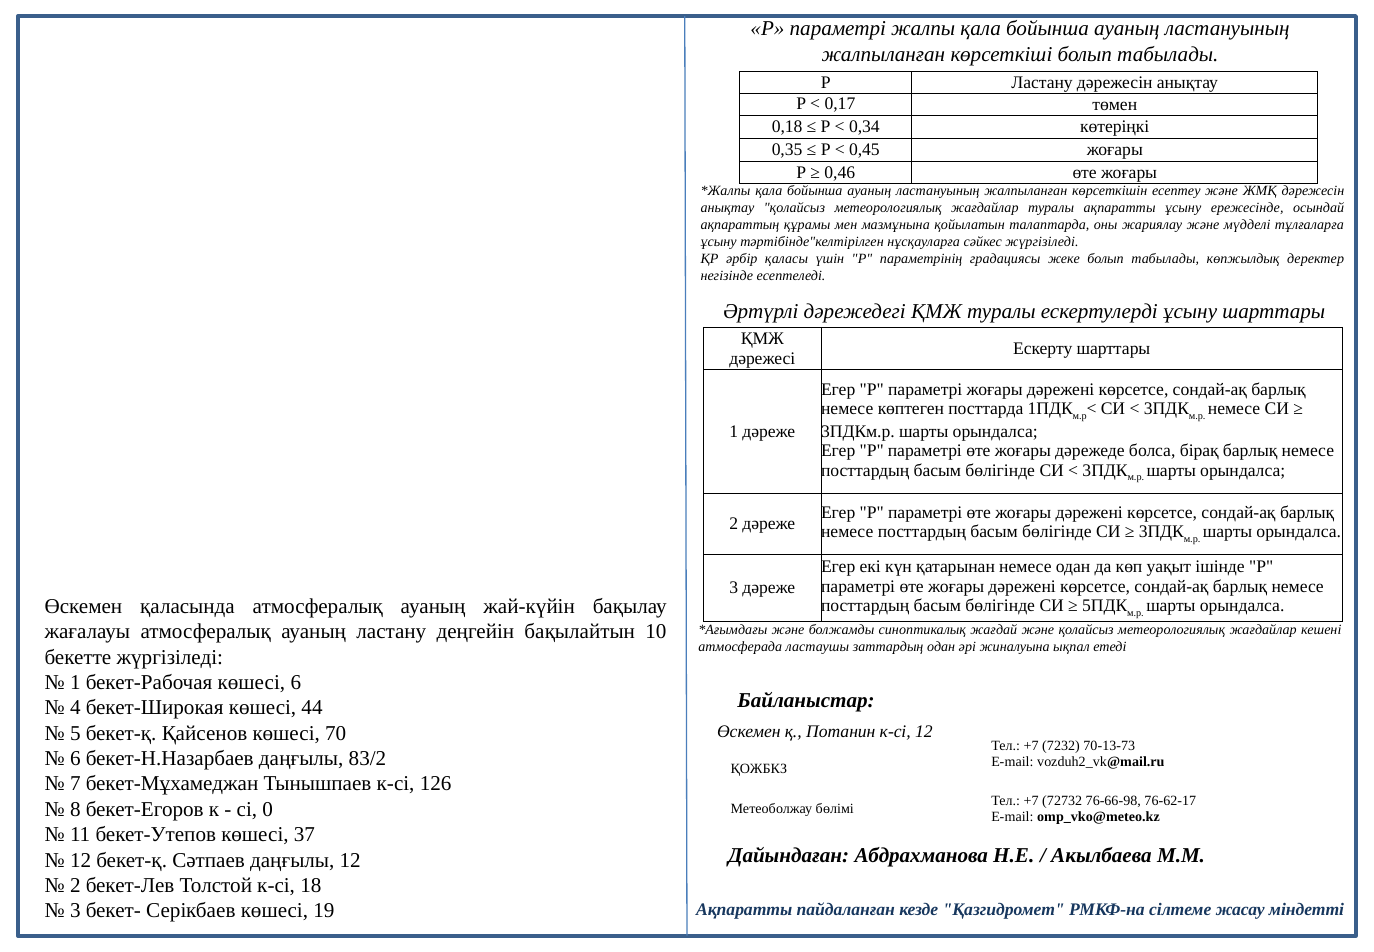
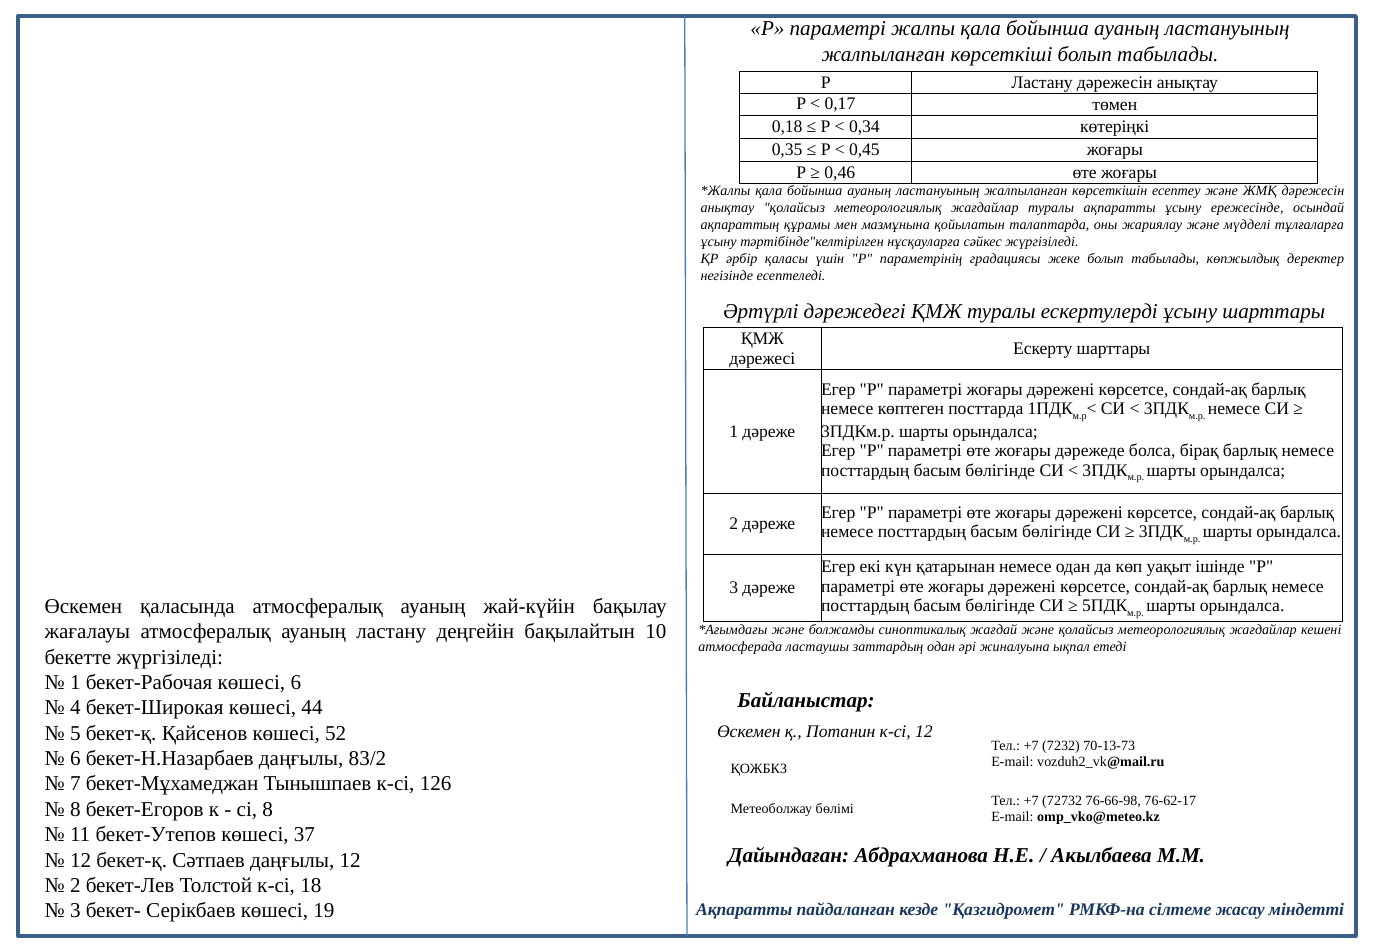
70: 70 -> 52 (336, 733)
сі 0: 0 -> 8 (268, 809)
